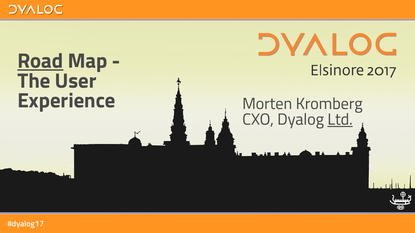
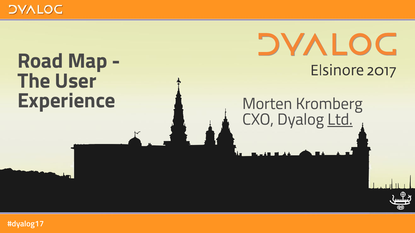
Road underline: present -> none (40, 61)
